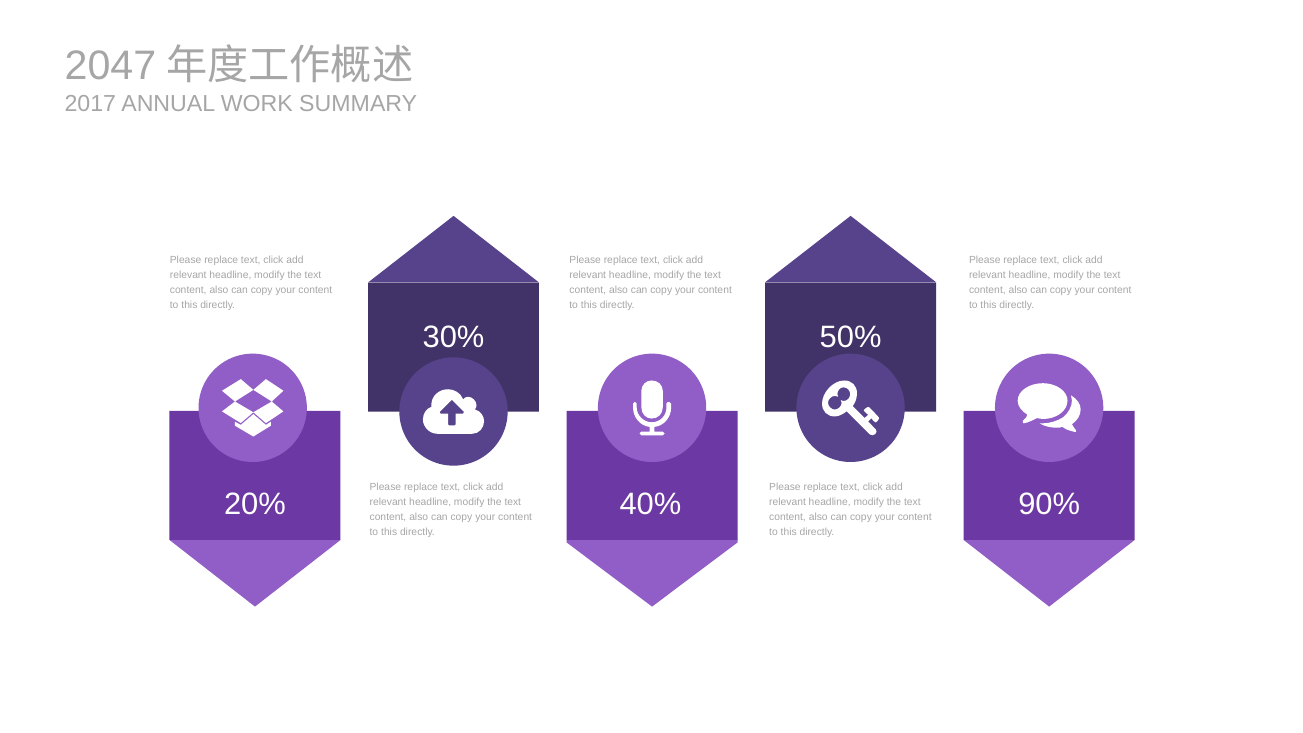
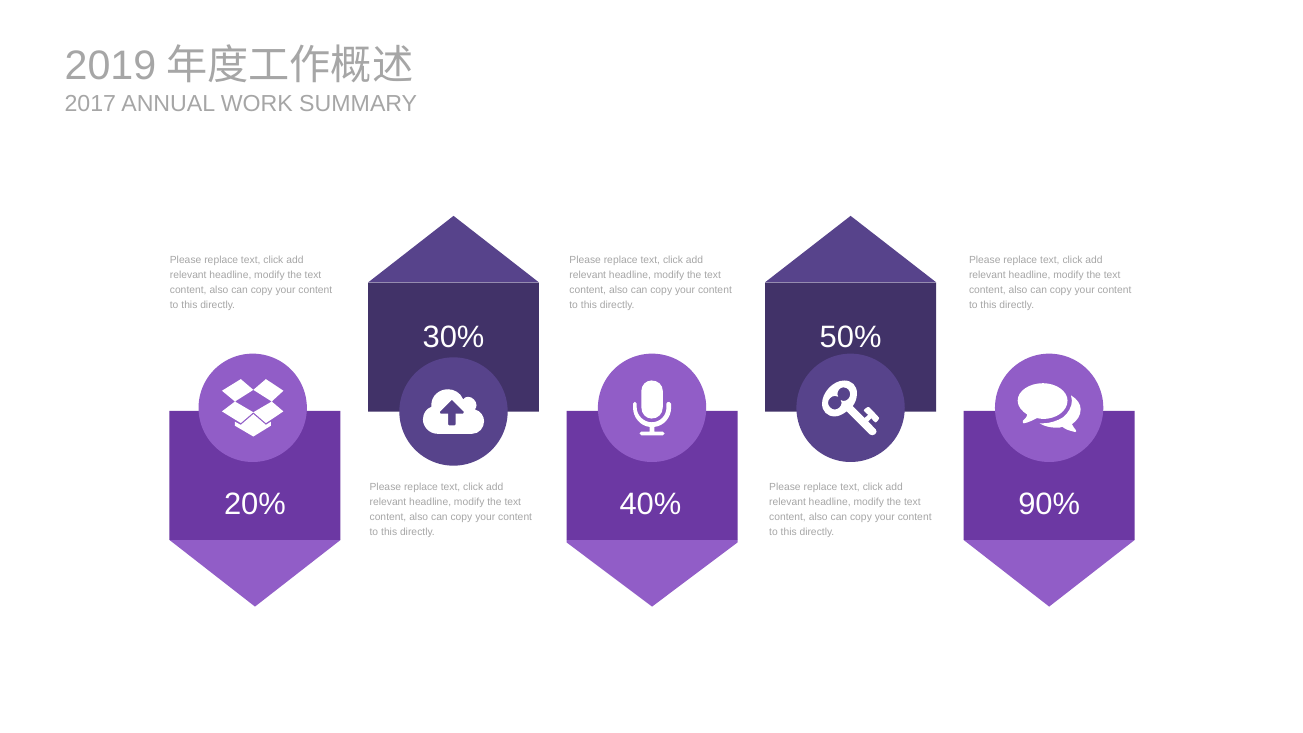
2047: 2047 -> 2019 (110, 66)
